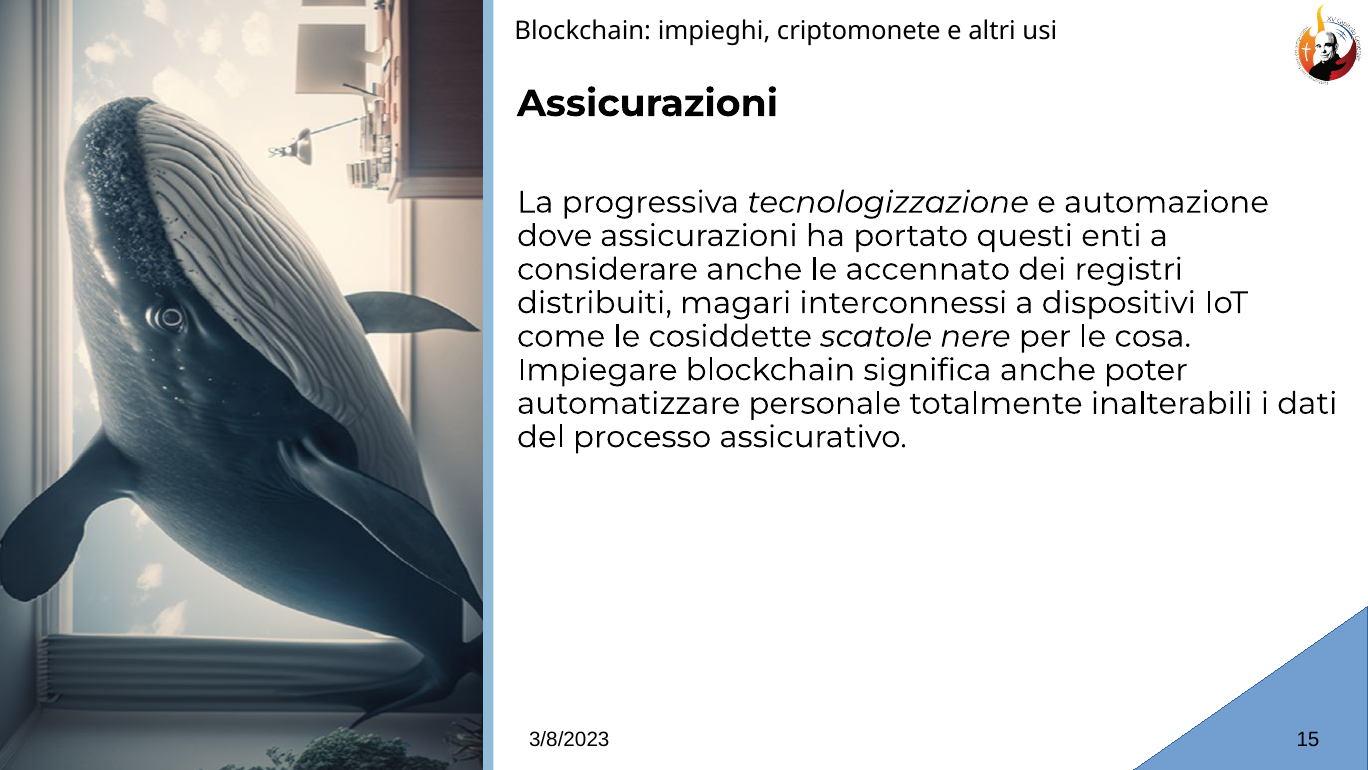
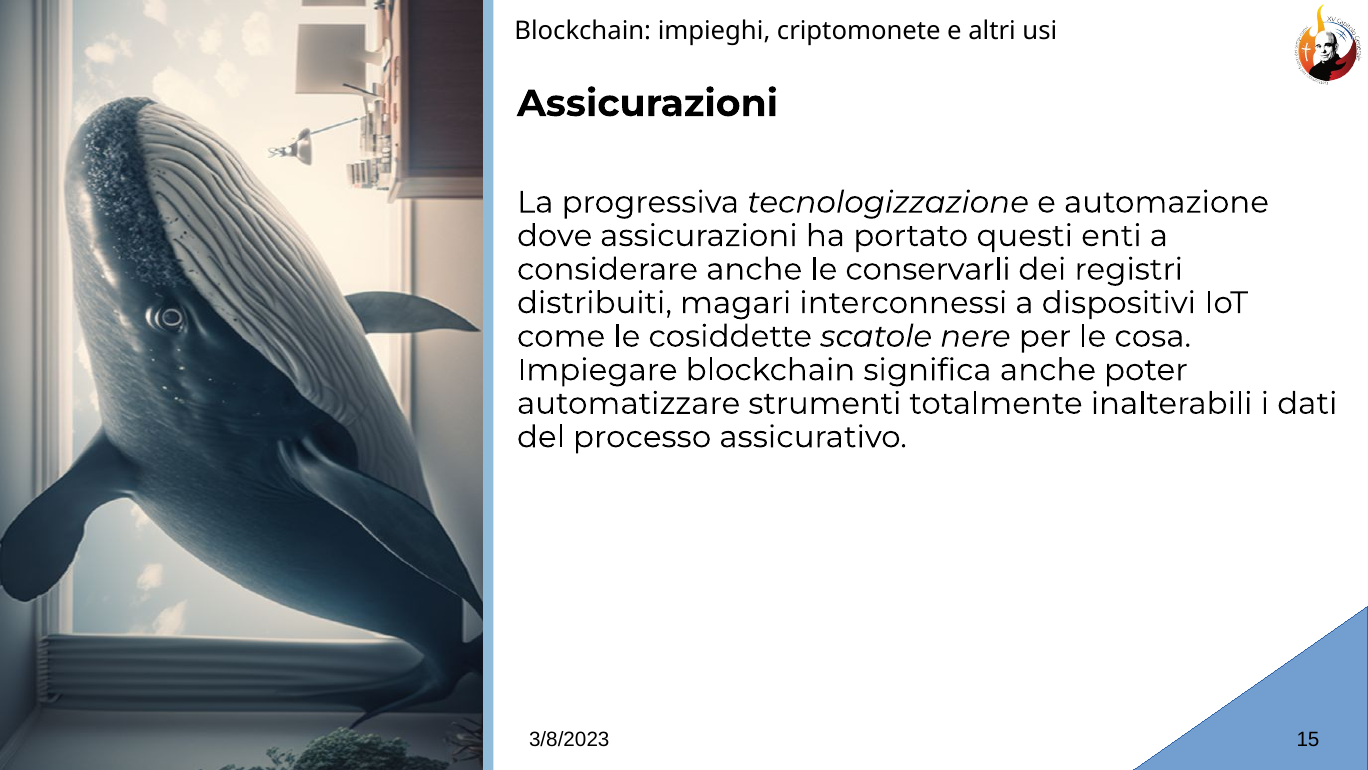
accennato: accennato -> conservarli (928, 269)
personale: personale -> strumenti (825, 403)
